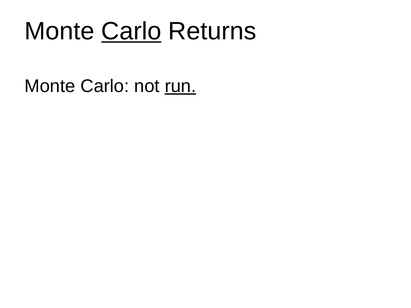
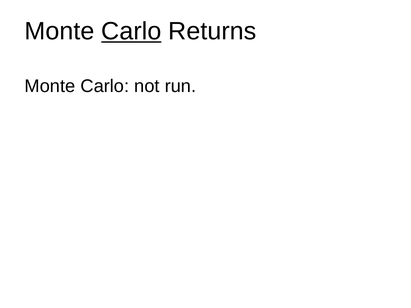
run underline: present -> none (180, 86)
